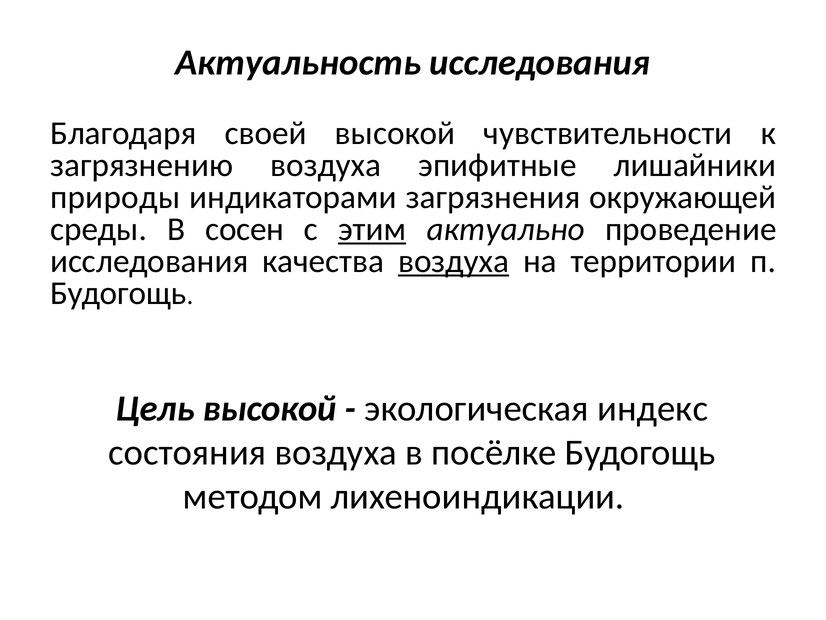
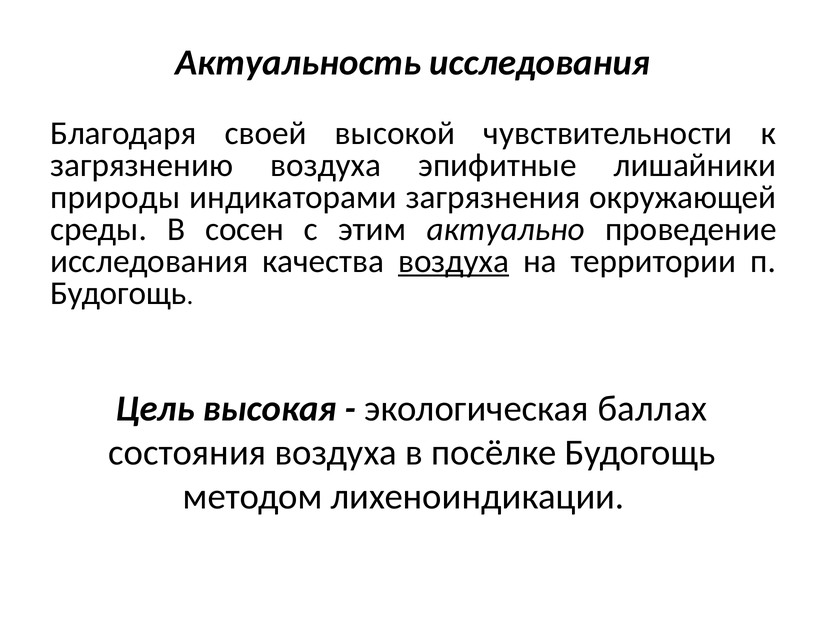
этим underline: present -> none (372, 229)
Цель высокой: высокой -> высокая (270, 408)
индекс: индекс -> баллах (652, 408)
